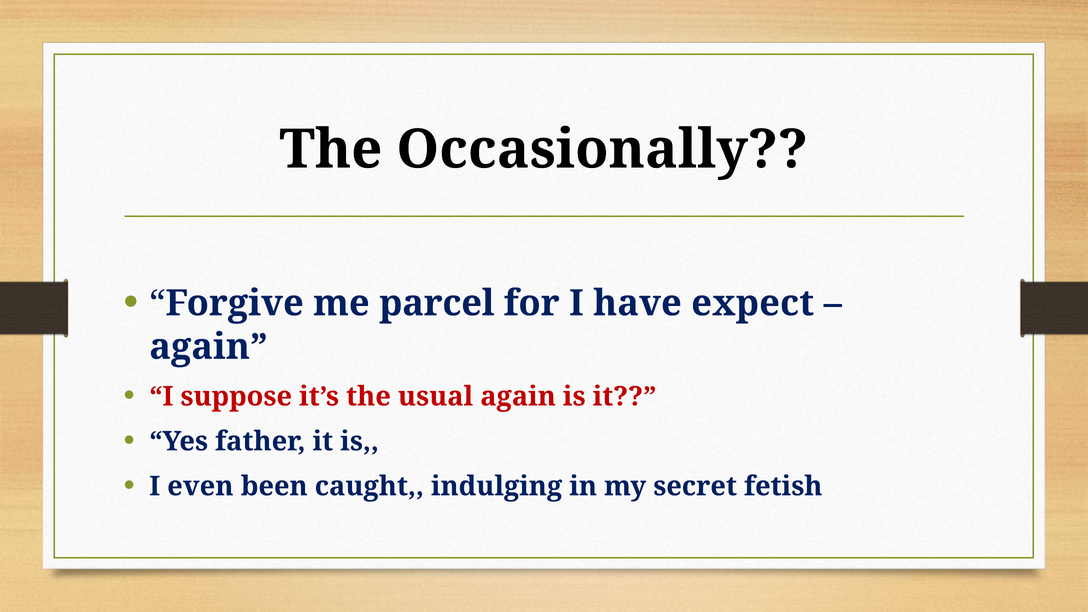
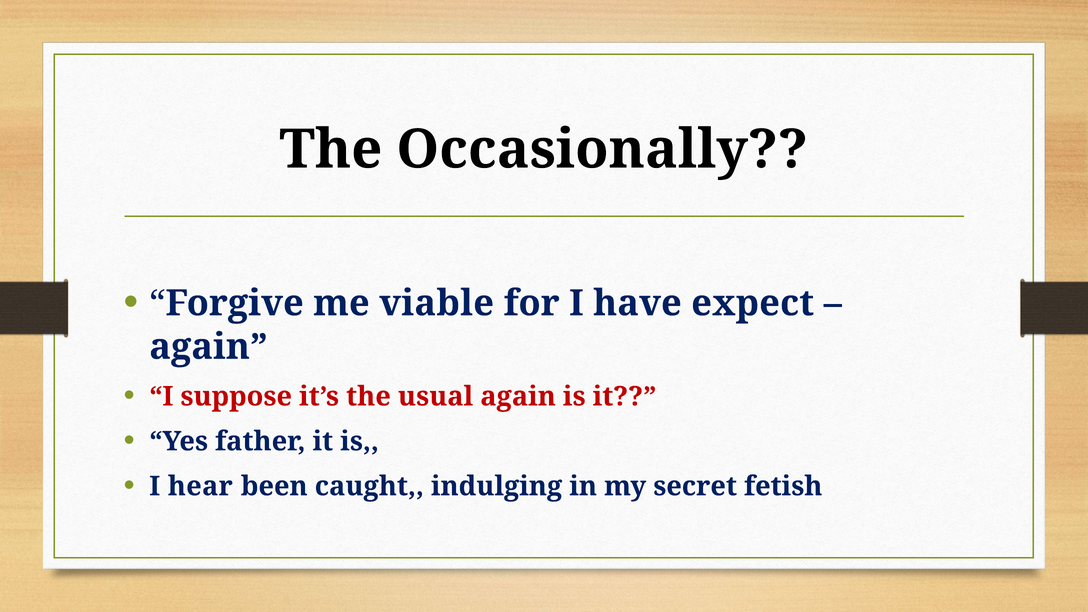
parcel: parcel -> viable (437, 303)
even: even -> hear (200, 486)
